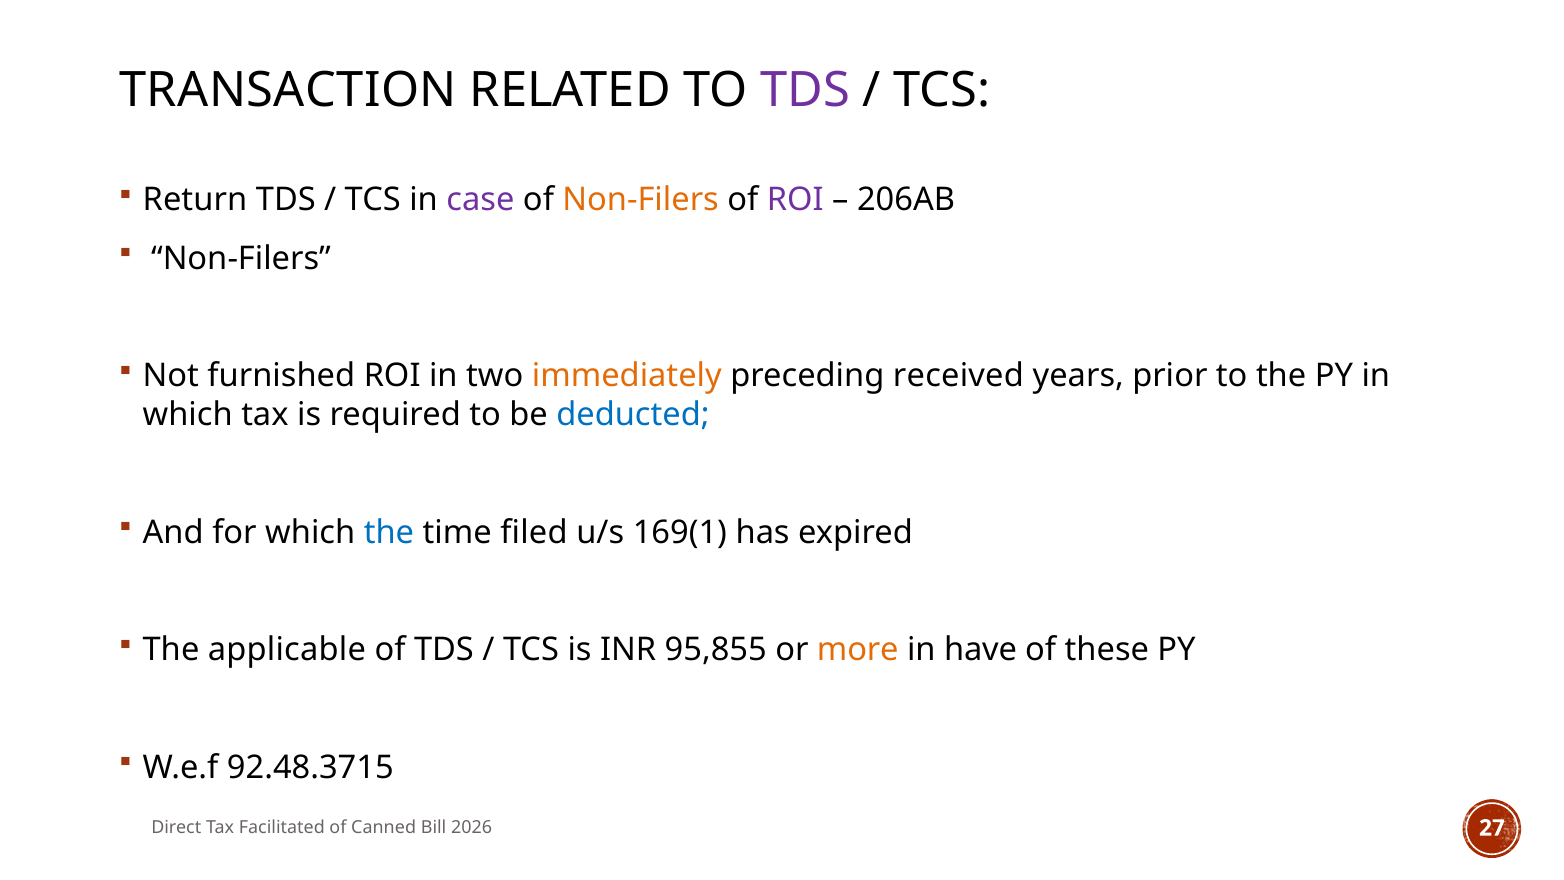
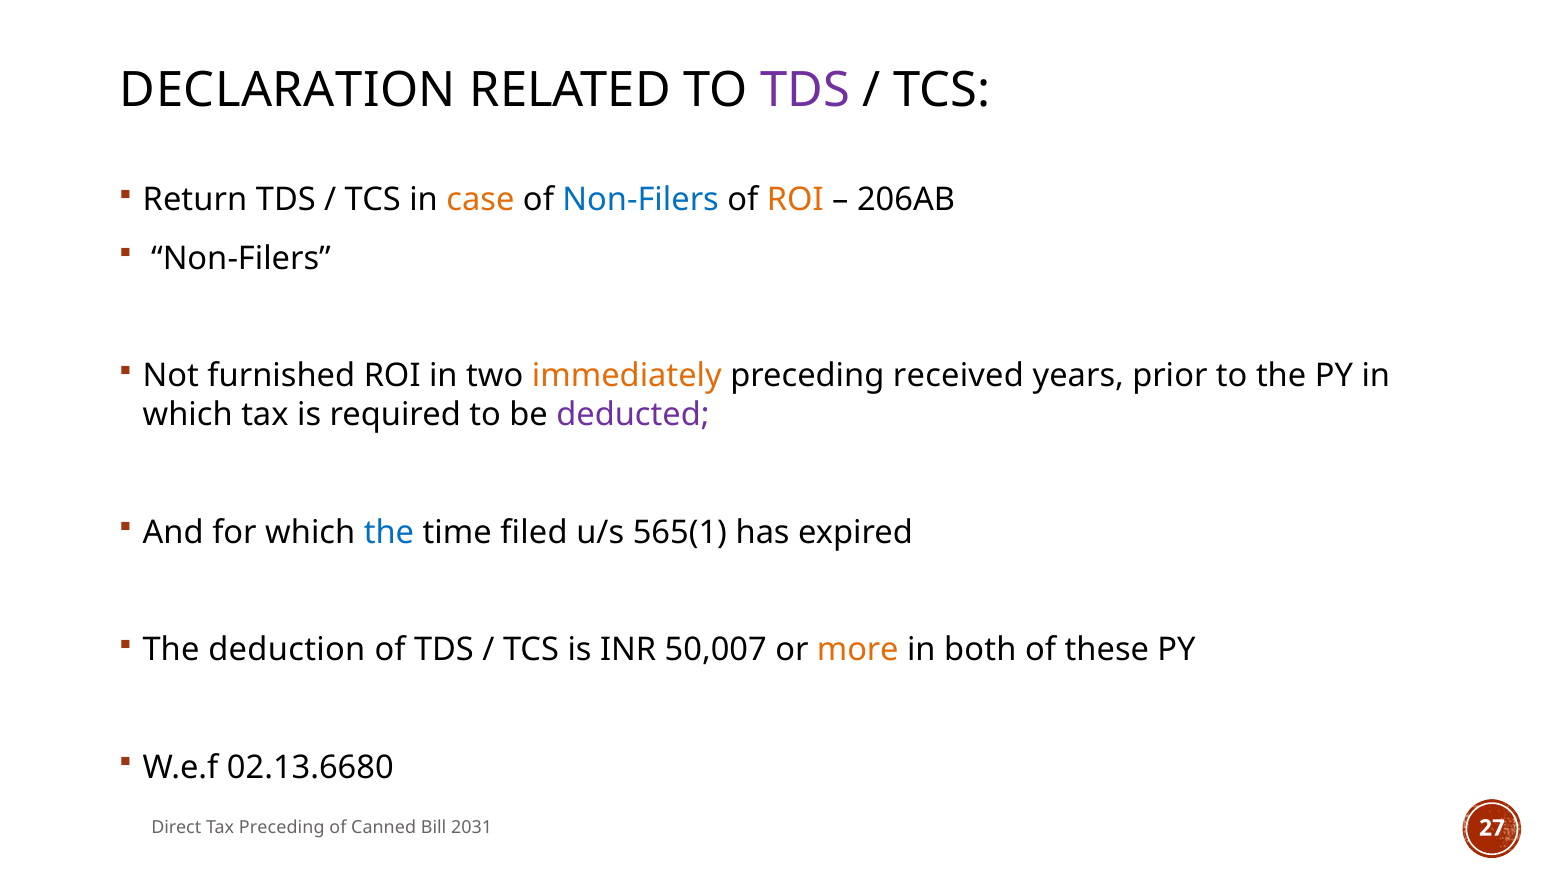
TRANSACTION: TRANSACTION -> DECLARATION (288, 90)
case colour: purple -> orange (480, 200)
Non-Filers colour: orange -> blue (641, 200)
ROI colour: purple -> orange (795, 200)
deducted colour: blue -> purple (633, 415)
169(1: 169(1 -> 565(1 (680, 532)
applicable: applicable -> deduction (287, 650)
95,855: 95,855 -> 50,007 (716, 650)
have: have -> both (980, 650)
92.48.3715: 92.48.3715 -> 02.13.6680 (310, 767)
Tax Facilitated: Facilitated -> Preceding (282, 828)
2026: 2026 -> 2031 (472, 828)
